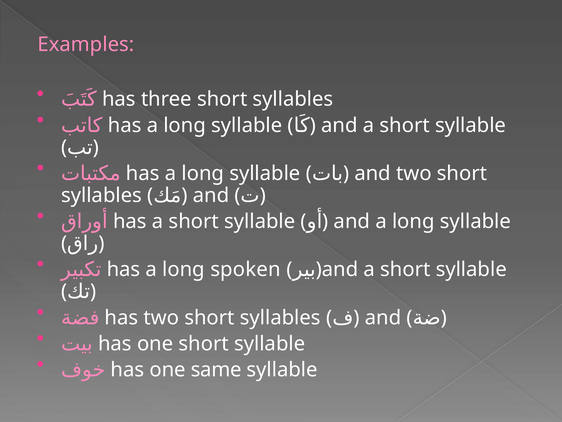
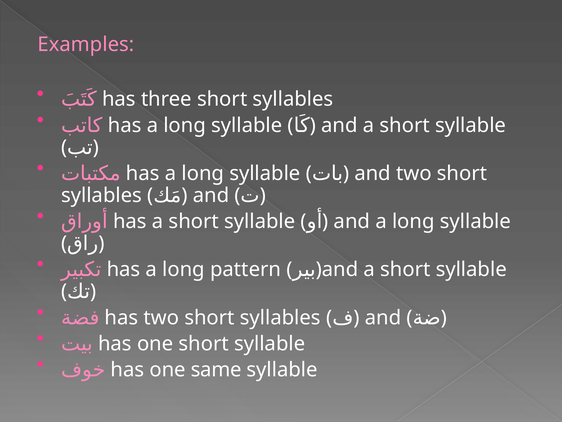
spoken: spoken -> pattern (246, 269)
